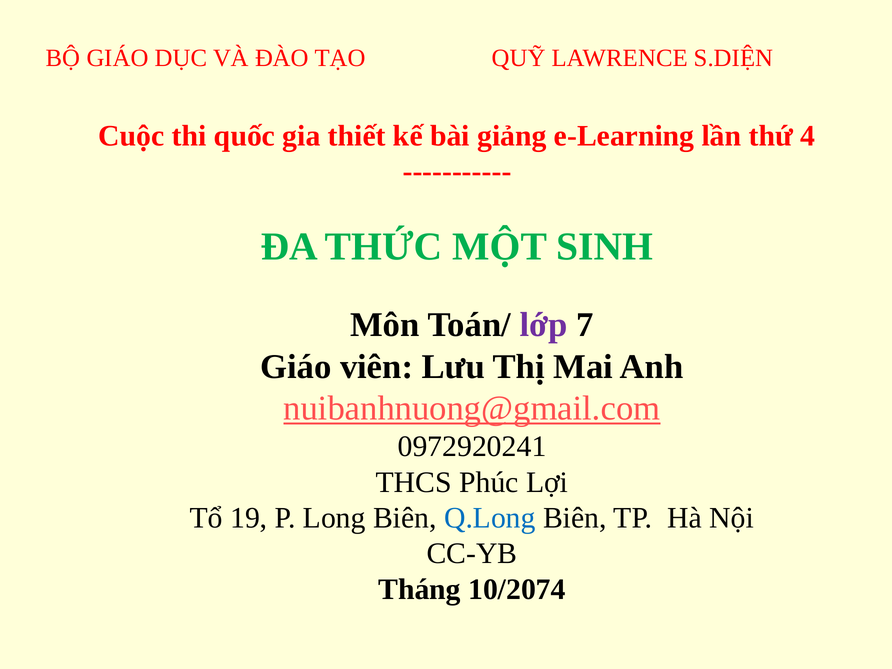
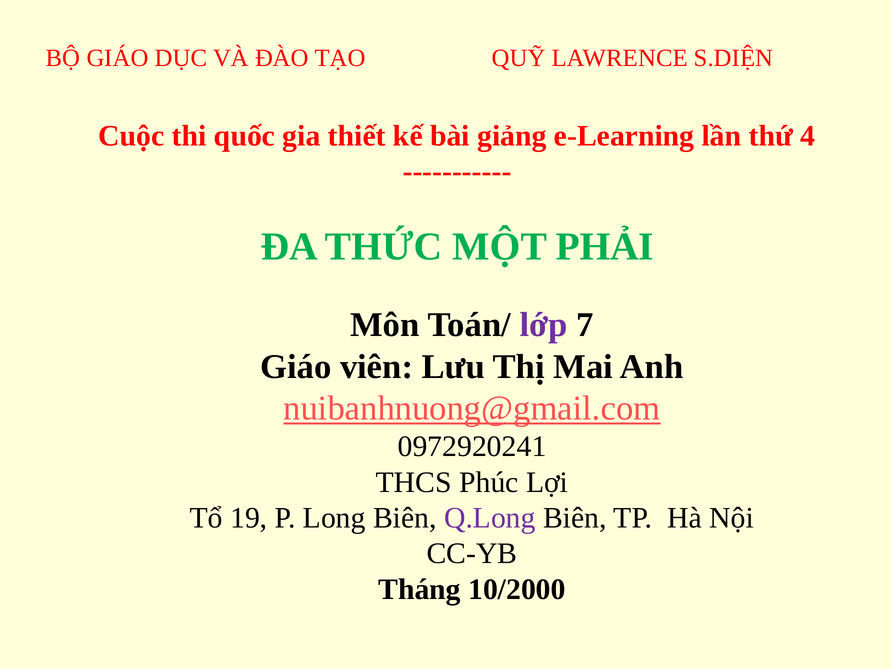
SINH: SINH -> PHẢI (605, 247)
Q.Long colour: blue -> purple (490, 518)
10/2074: 10/2074 -> 10/2000 (517, 589)
